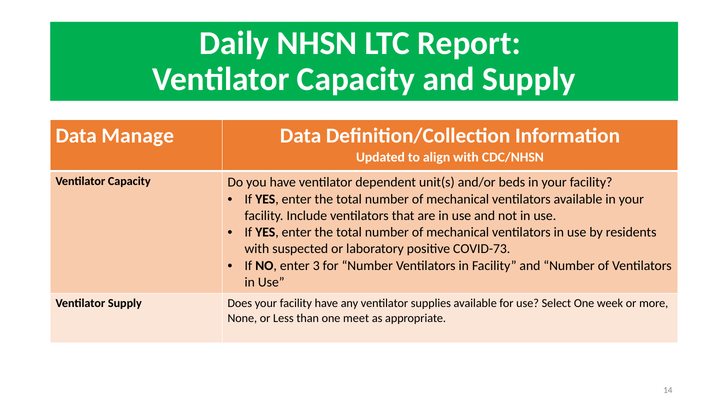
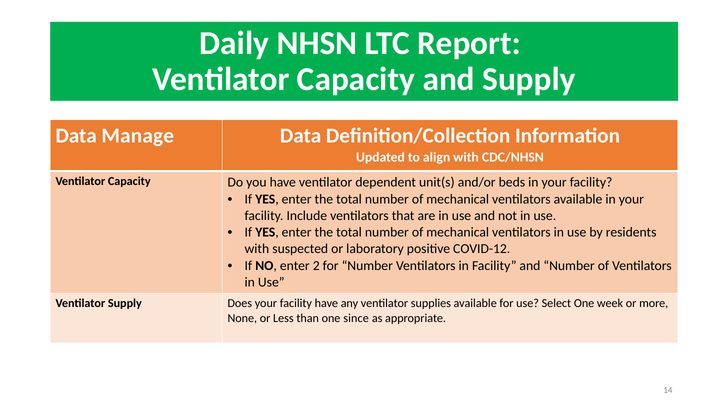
COVID-73: COVID-73 -> COVID-12 (482, 249)
3: 3 -> 2 (316, 266)
meet: meet -> since (356, 319)
